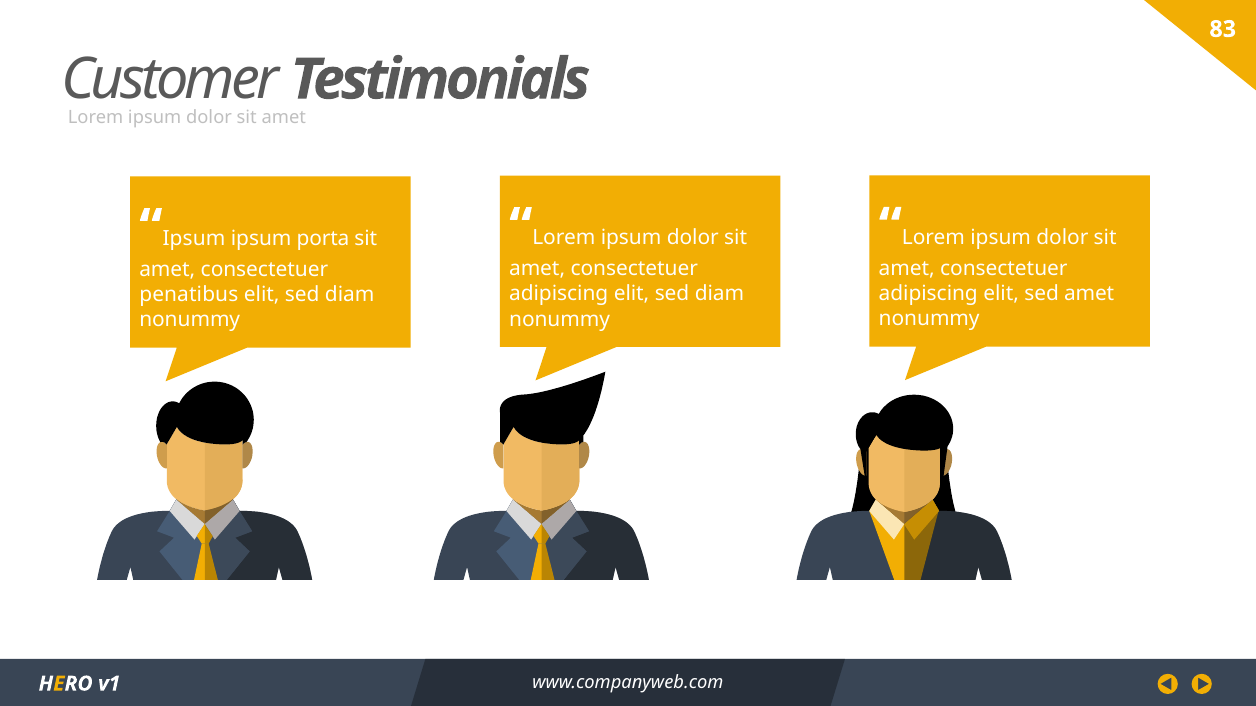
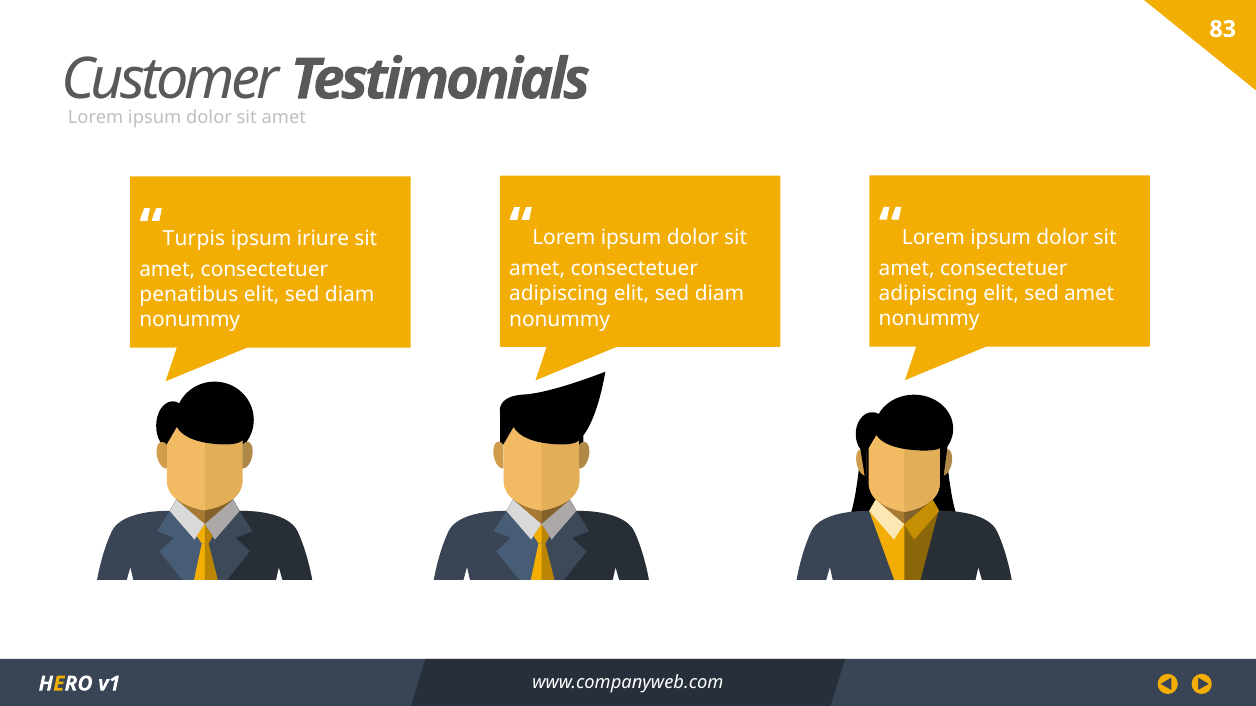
Ipsum: Ipsum -> Turpis (194, 239)
porta: porta -> iriure (323, 239)
